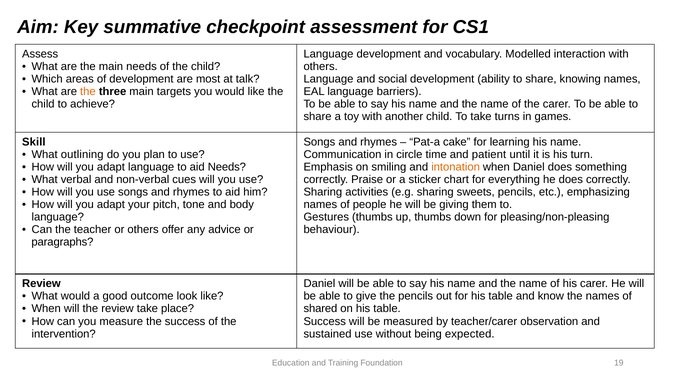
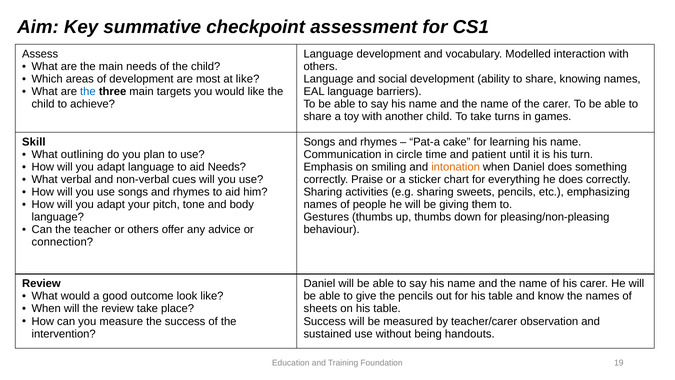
at talk: talk -> like (248, 79)
the colour: orange -> blue (88, 92)
paragraphs: paragraphs -> connection (62, 242)
shared: shared -> sheets (320, 309)
expected: expected -> handouts (470, 334)
